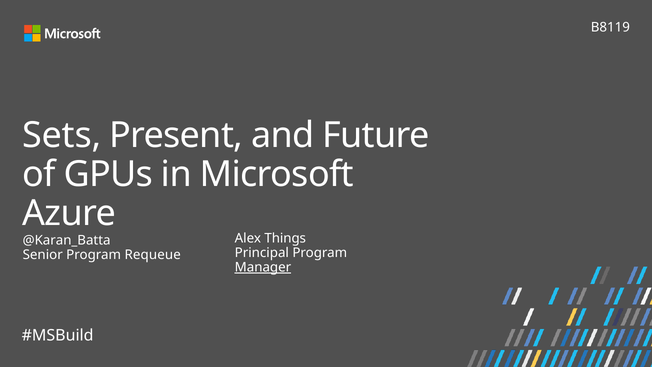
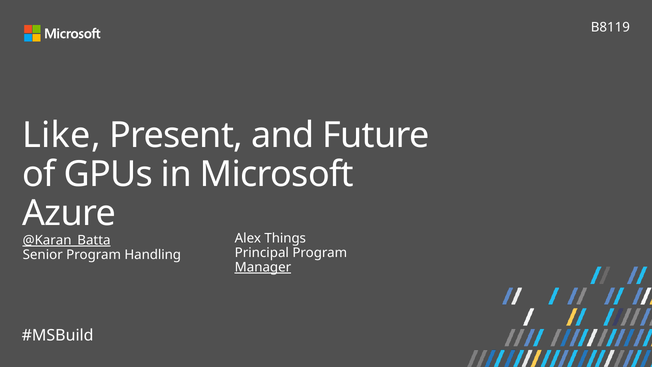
Sets: Sets -> Like (61, 135)
@Karan_Batta underline: none -> present (67, 240)
Requeue: Requeue -> Handling (153, 255)
